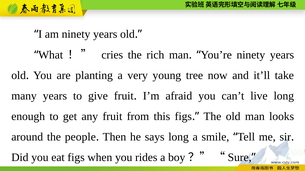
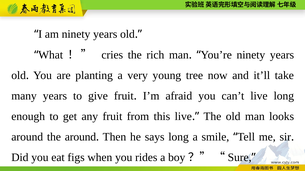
this figs: figs -> live (183, 117)
the people: people -> around (80, 137)
